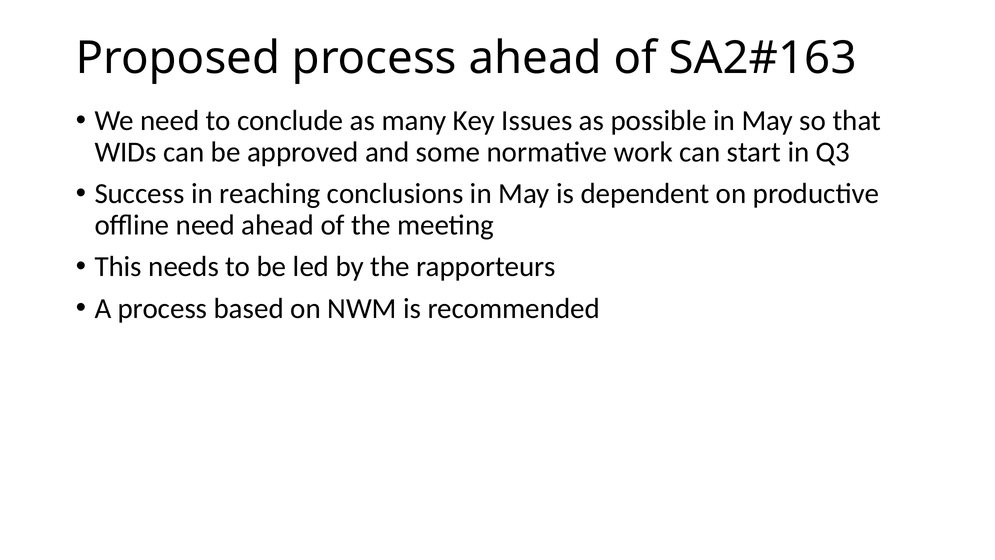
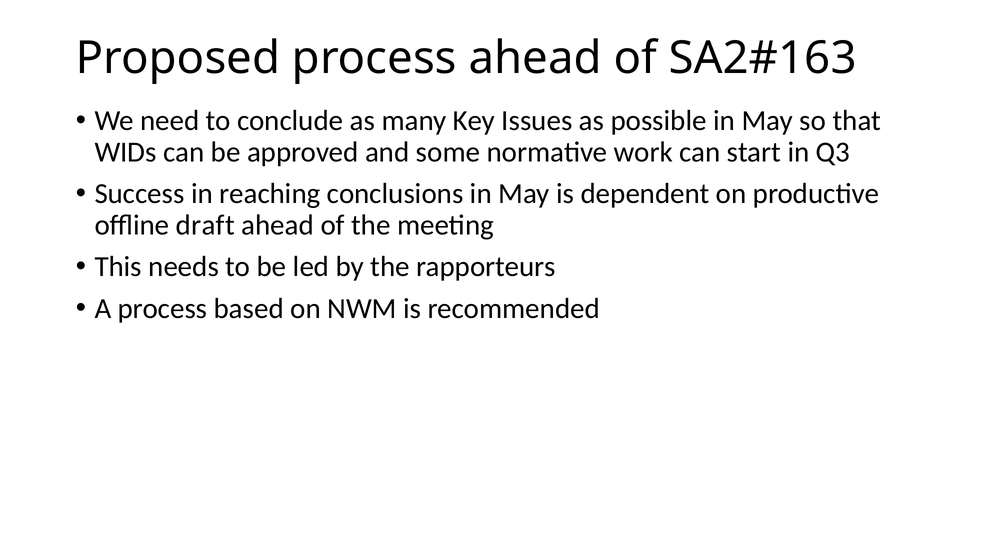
offline need: need -> draft (205, 225)
